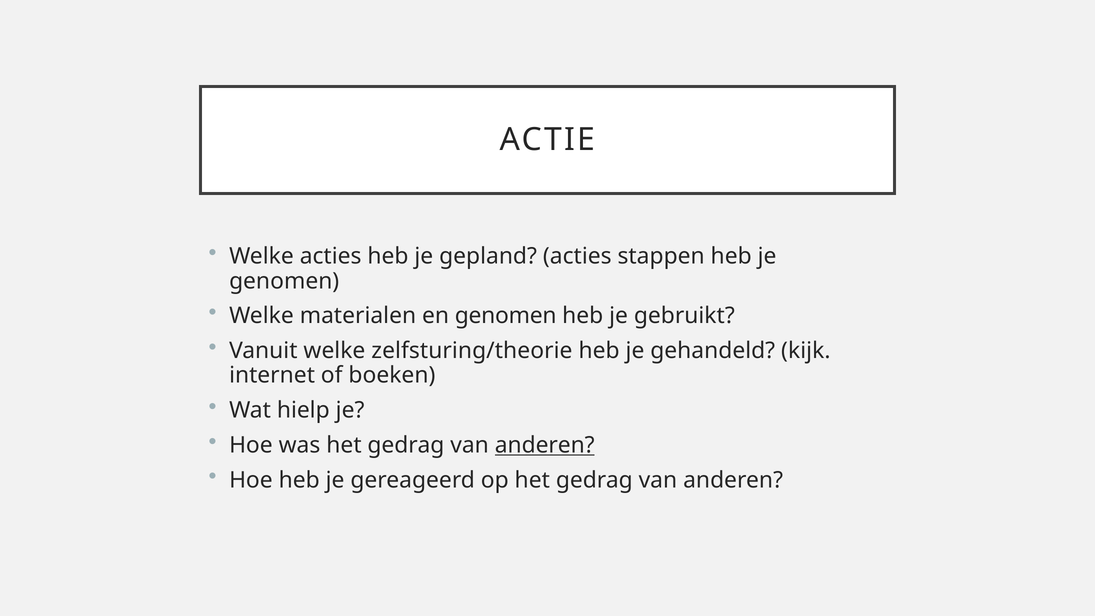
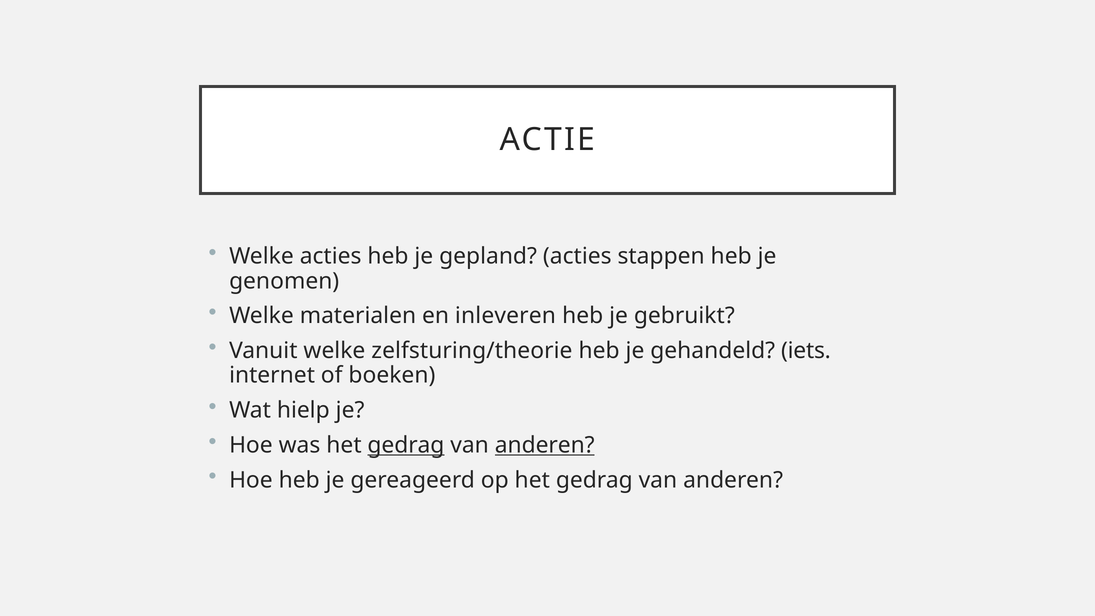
en genomen: genomen -> inleveren (505, 316)
kijk: kijk -> iets (806, 351)
gedrag underline: none -> present (406, 445)
